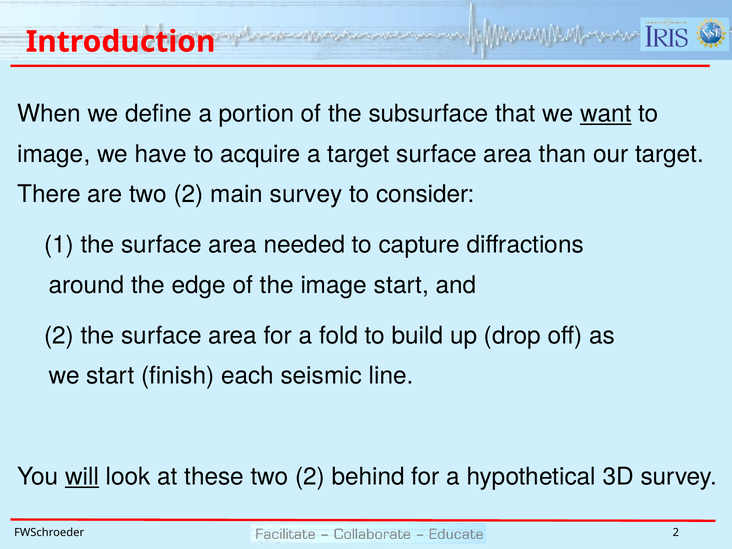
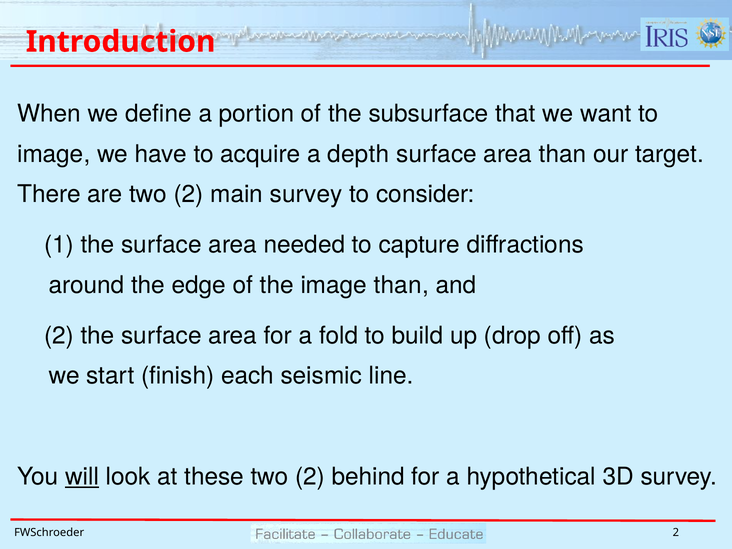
want underline: present -> none (606, 114)
a target: target -> depth (358, 154)
image start: start -> than (401, 285)
